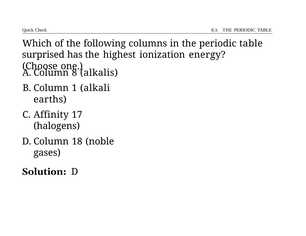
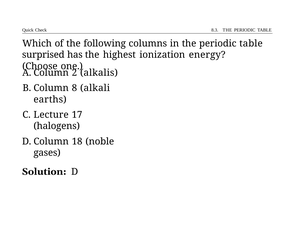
8: 8 -> 2 (74, 73)
1: 1 -> 8 (74, 88)
Affinity: Affinity -> Lecture (51, 115)
